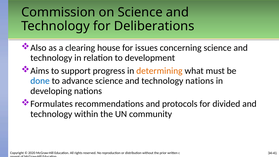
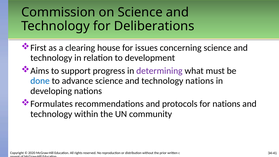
Also: Also -> First (38, 48)
determining colour: orange -> purple (159, 71)
for divided: divided -> nations (226, 104)
